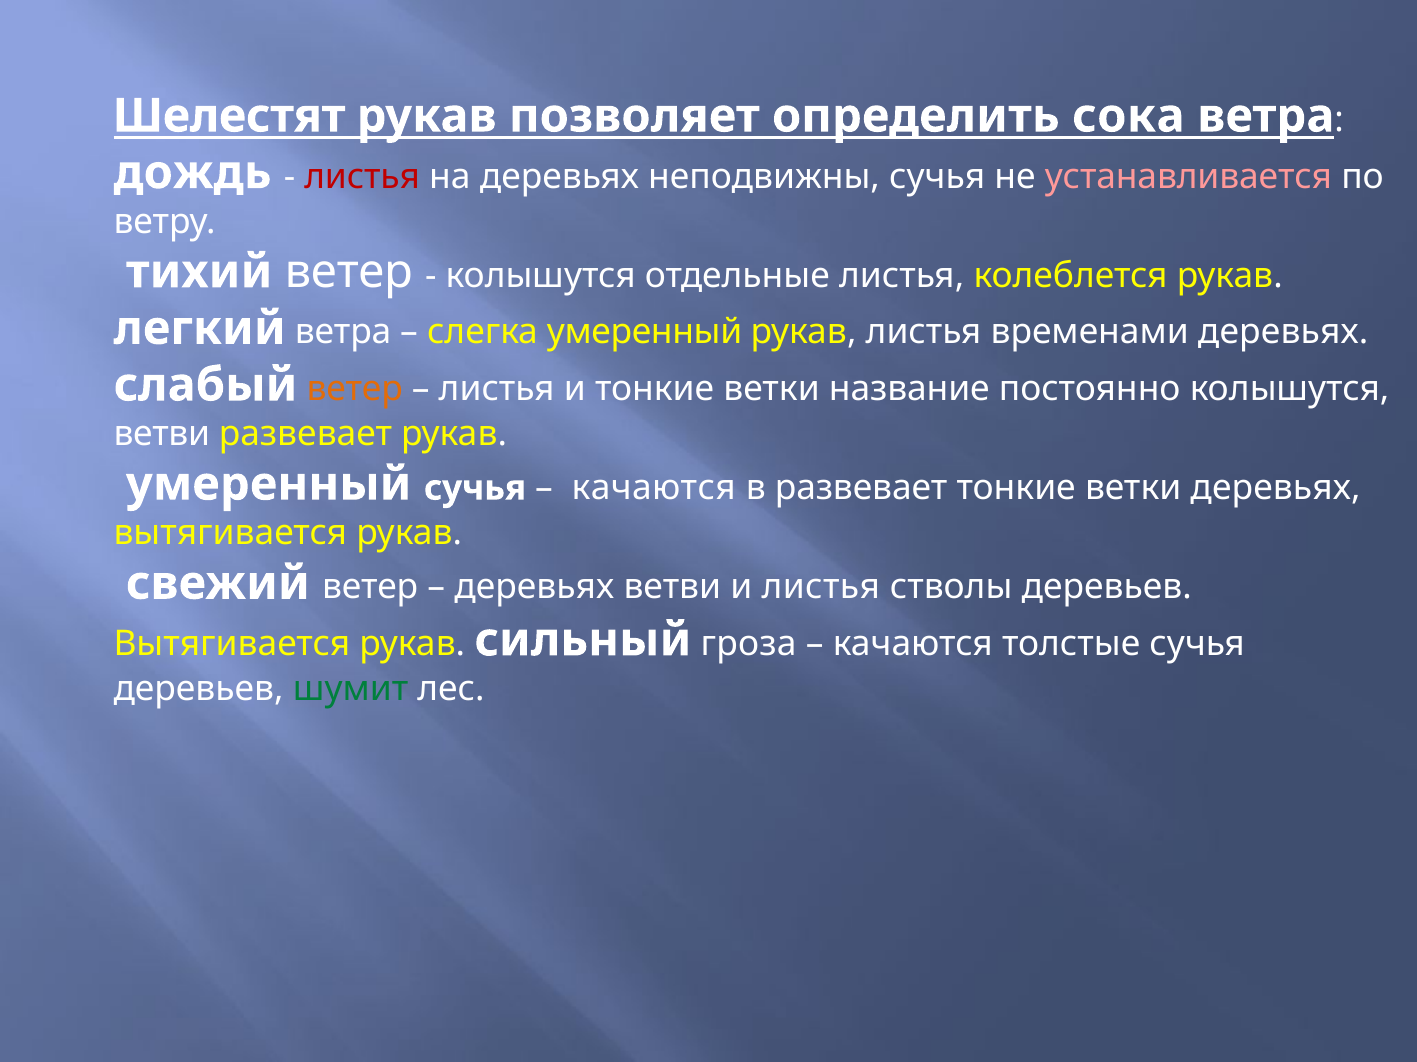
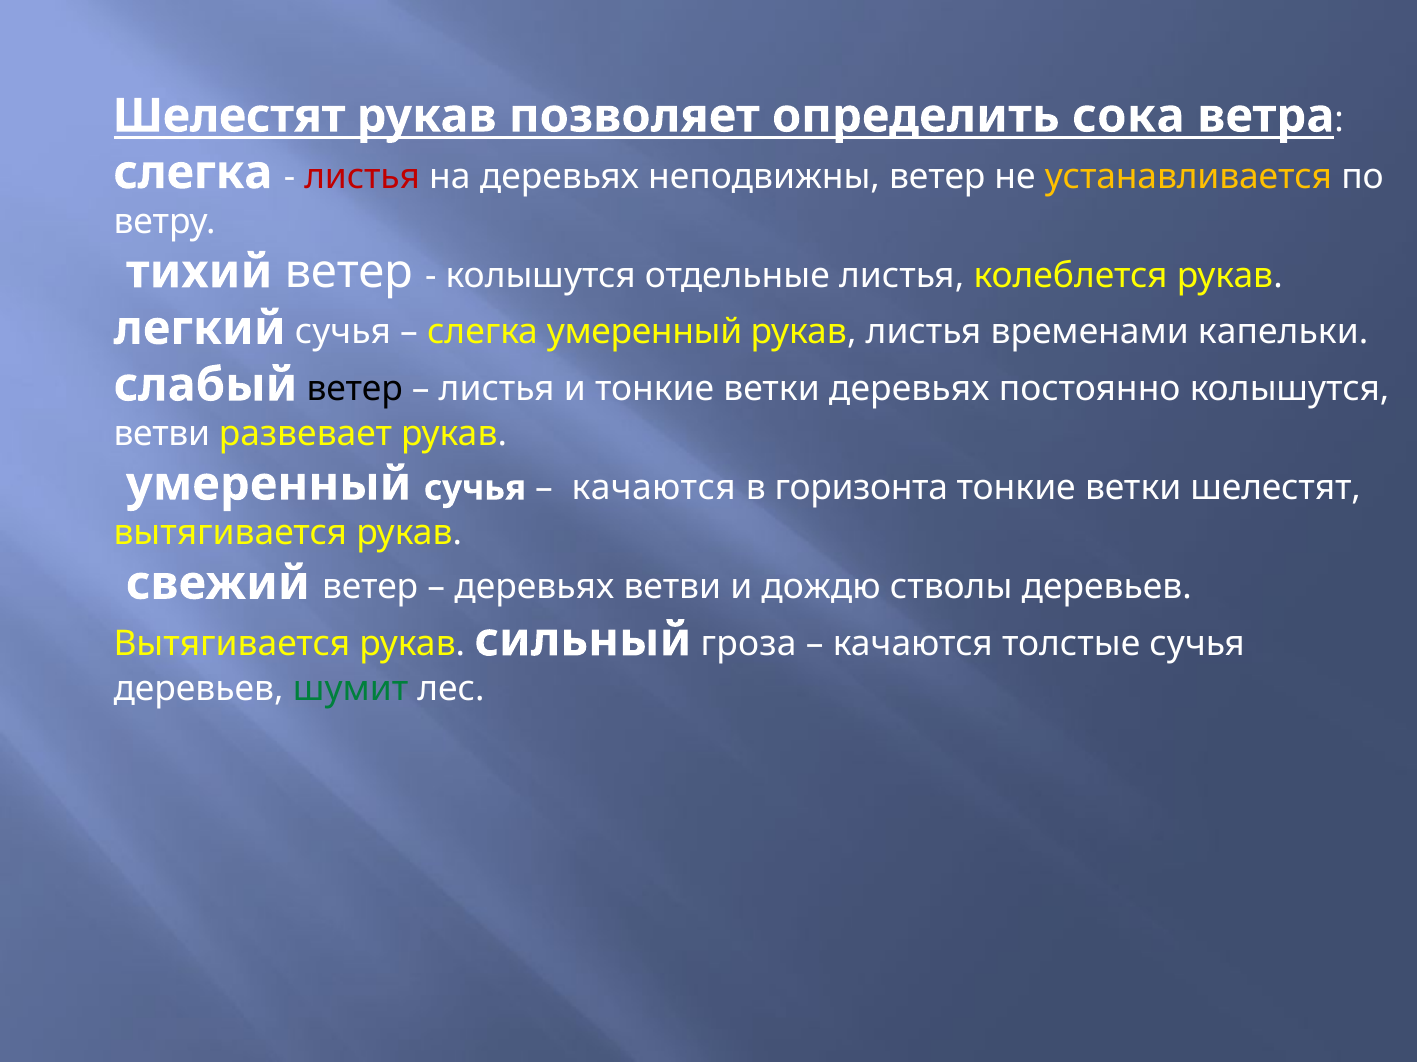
дождь: дождь -> слегка (193, 173)
неподвижны сучья: сучья -> ветер (937, 177)
устанавливается colour: pink -> yellow (1188, 177)
легкий ветра: ветра -> сучья (343, 333)
временами деревьях: деревьях -> капельки (1283, 333)
ветер colour: orange -> black (355, 389)
ветки название: название -> деревьях (909, 389)
в развевает: развевает -> горизонта (861, 488)
ветки деревьях: деревьях -> шелестят (1276, 488)
и листья: листья -> дождю (821, 588)
